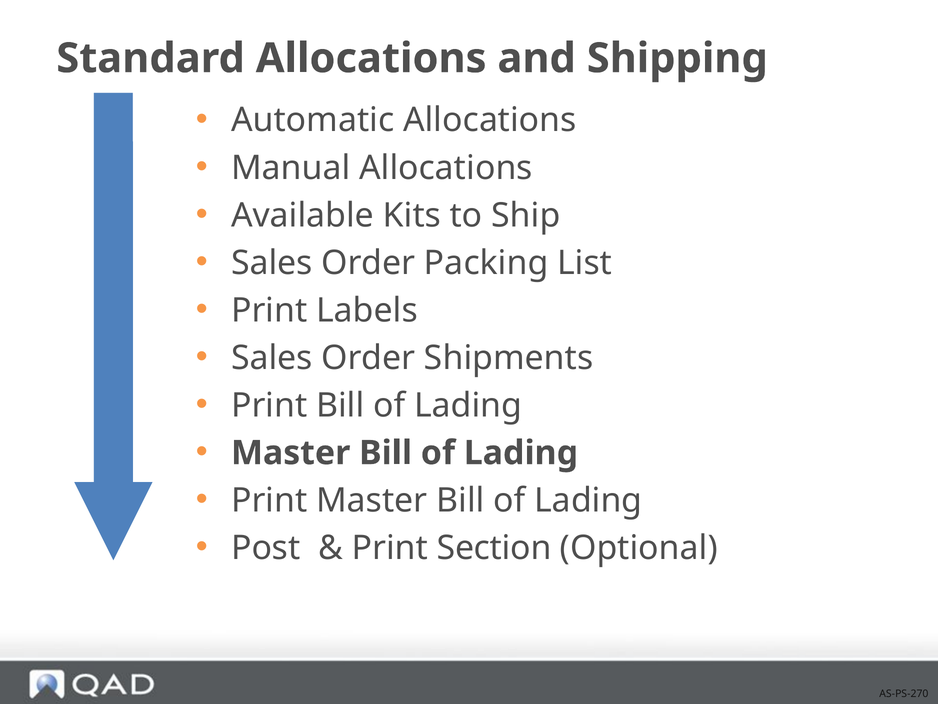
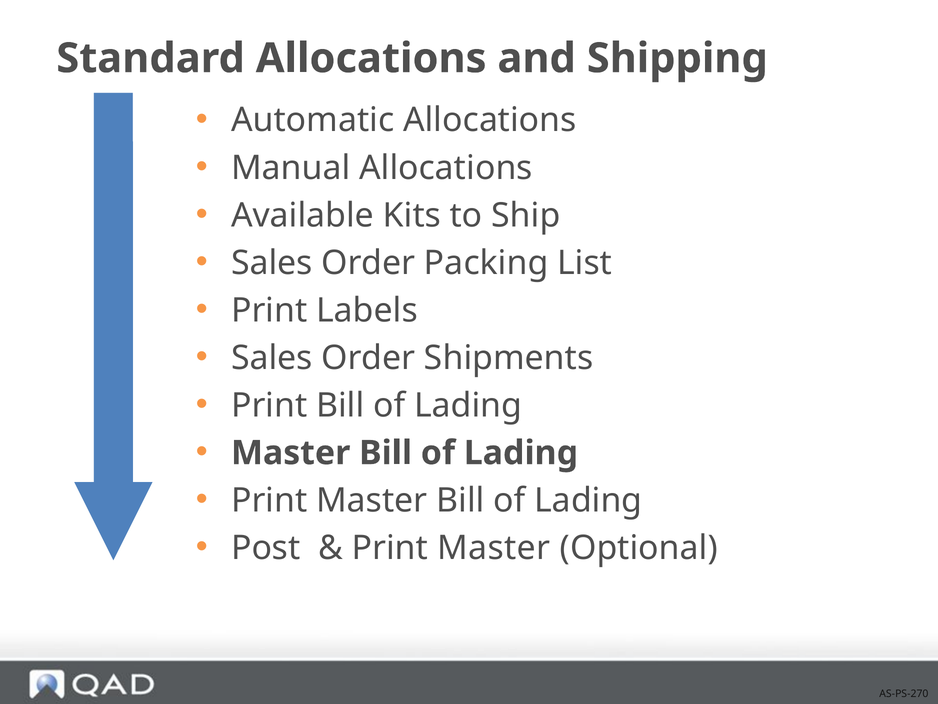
Section: Section -> Master (494, 548)
